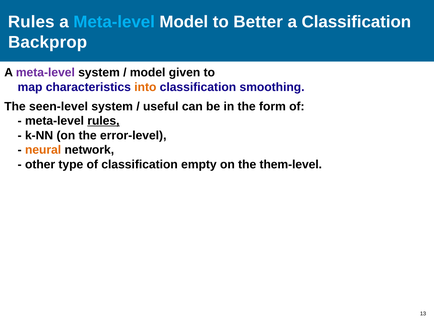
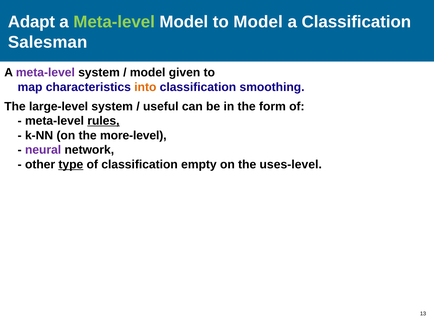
Rules: Rules -> Adapt (31, 22)
Meta-level colour: light blue -> light green (114, 22)
to Better: Better -> Model (258, 22)
Backprop: Backprop -> Salesman (48, 42)
seen-level: seen-level -> large-level (59, 106)
error-level: error-level -> more-level (133, 135)
neural colour: orange -> purple (43, 150)
type underline: none -> present (71, 164)
them-level: them-level -> uses-level (291, 164)
